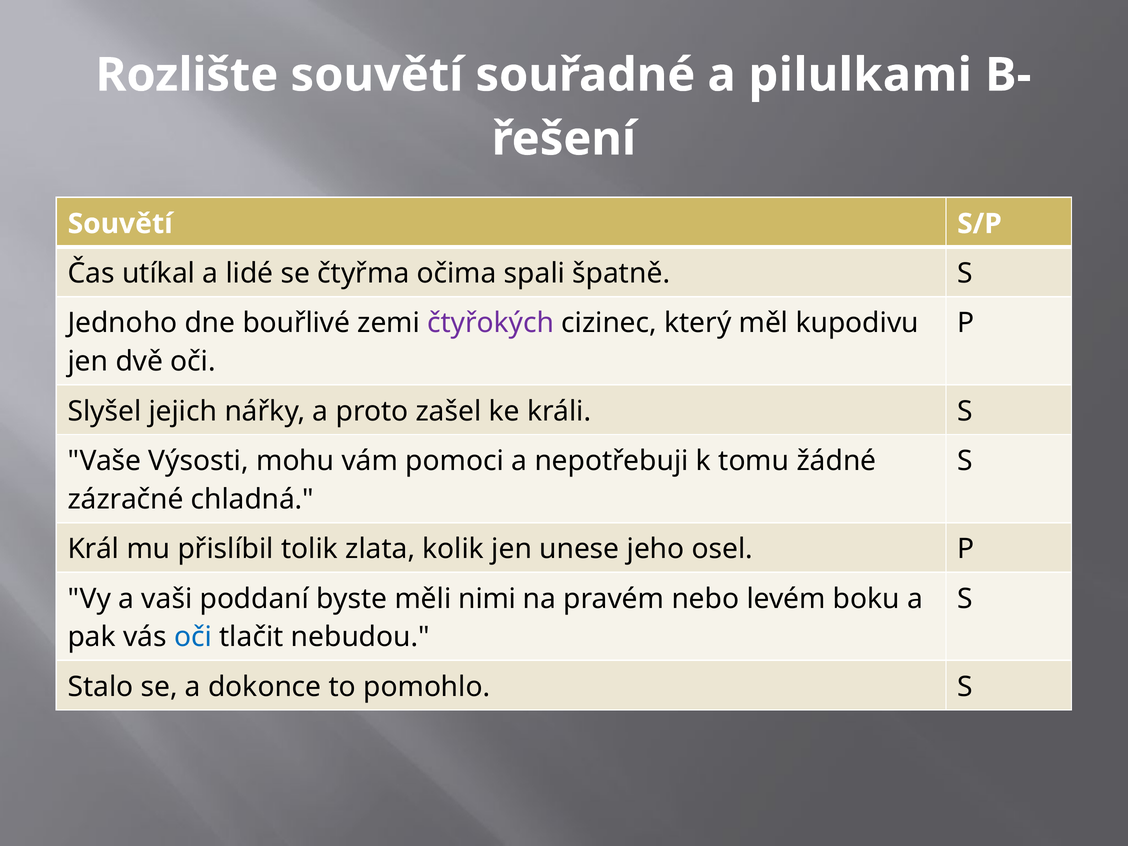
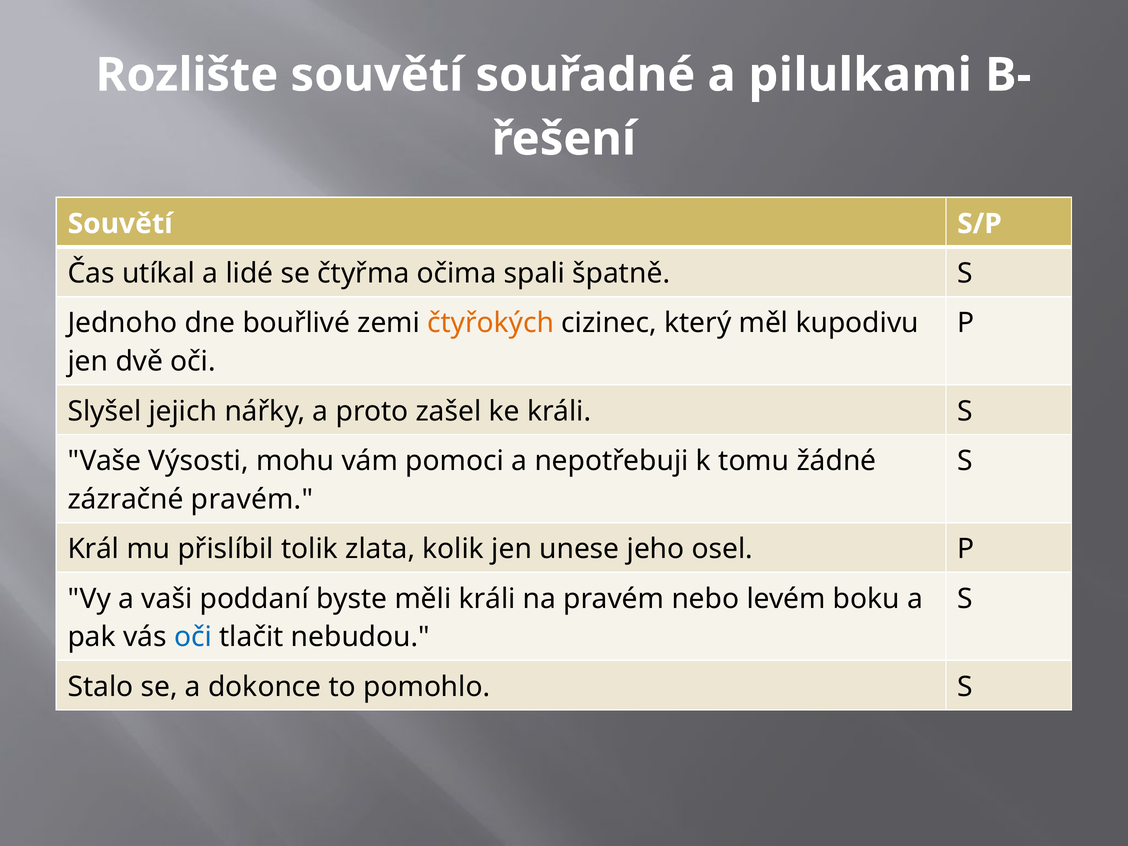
čtyřokých colour: purple -> orange (491, 323)
zázračné chladná: chladná -> pravém (252, 499)
měli nimi: nimi -> králi (487, 599)
